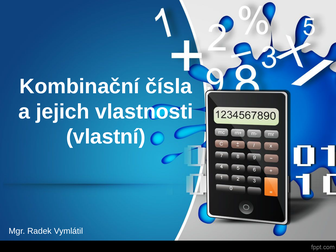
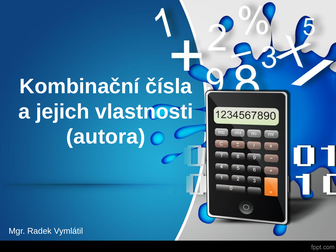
vlastní: vlastní -> autora (106, 137)
